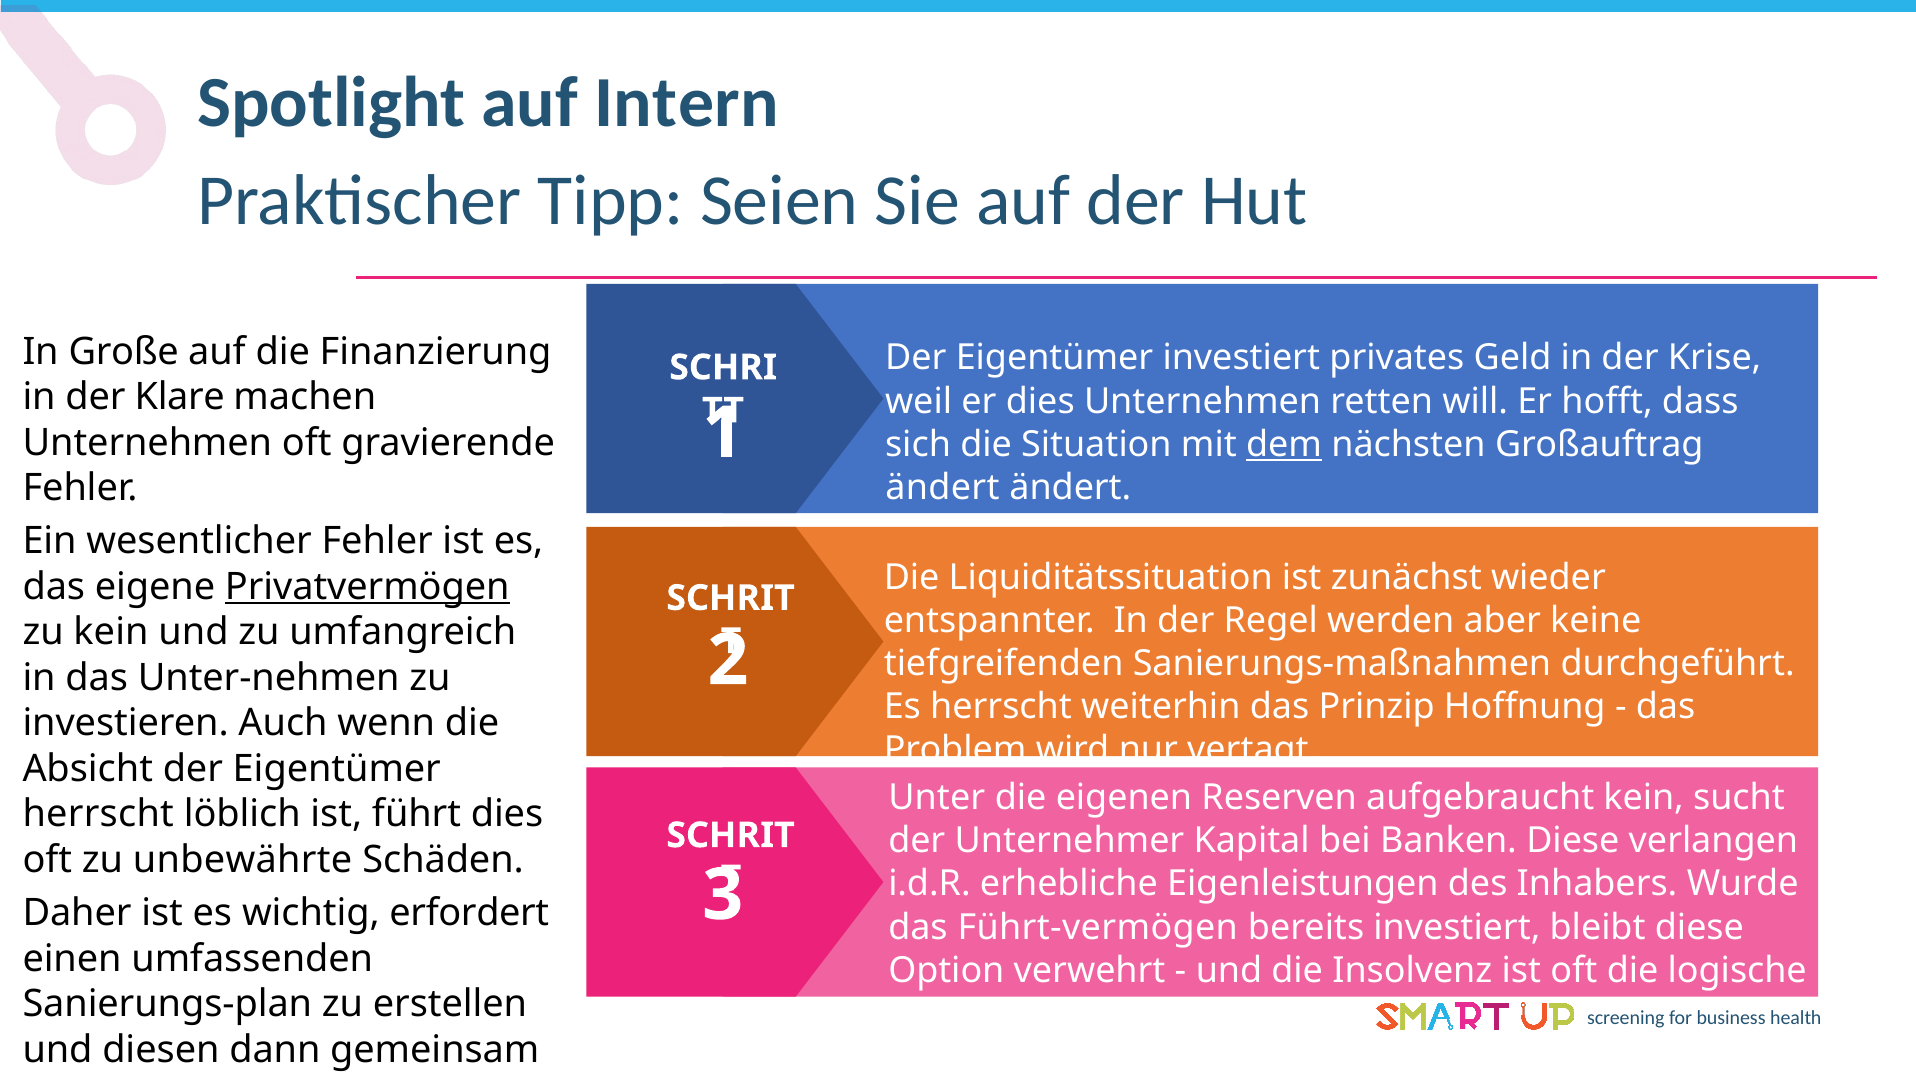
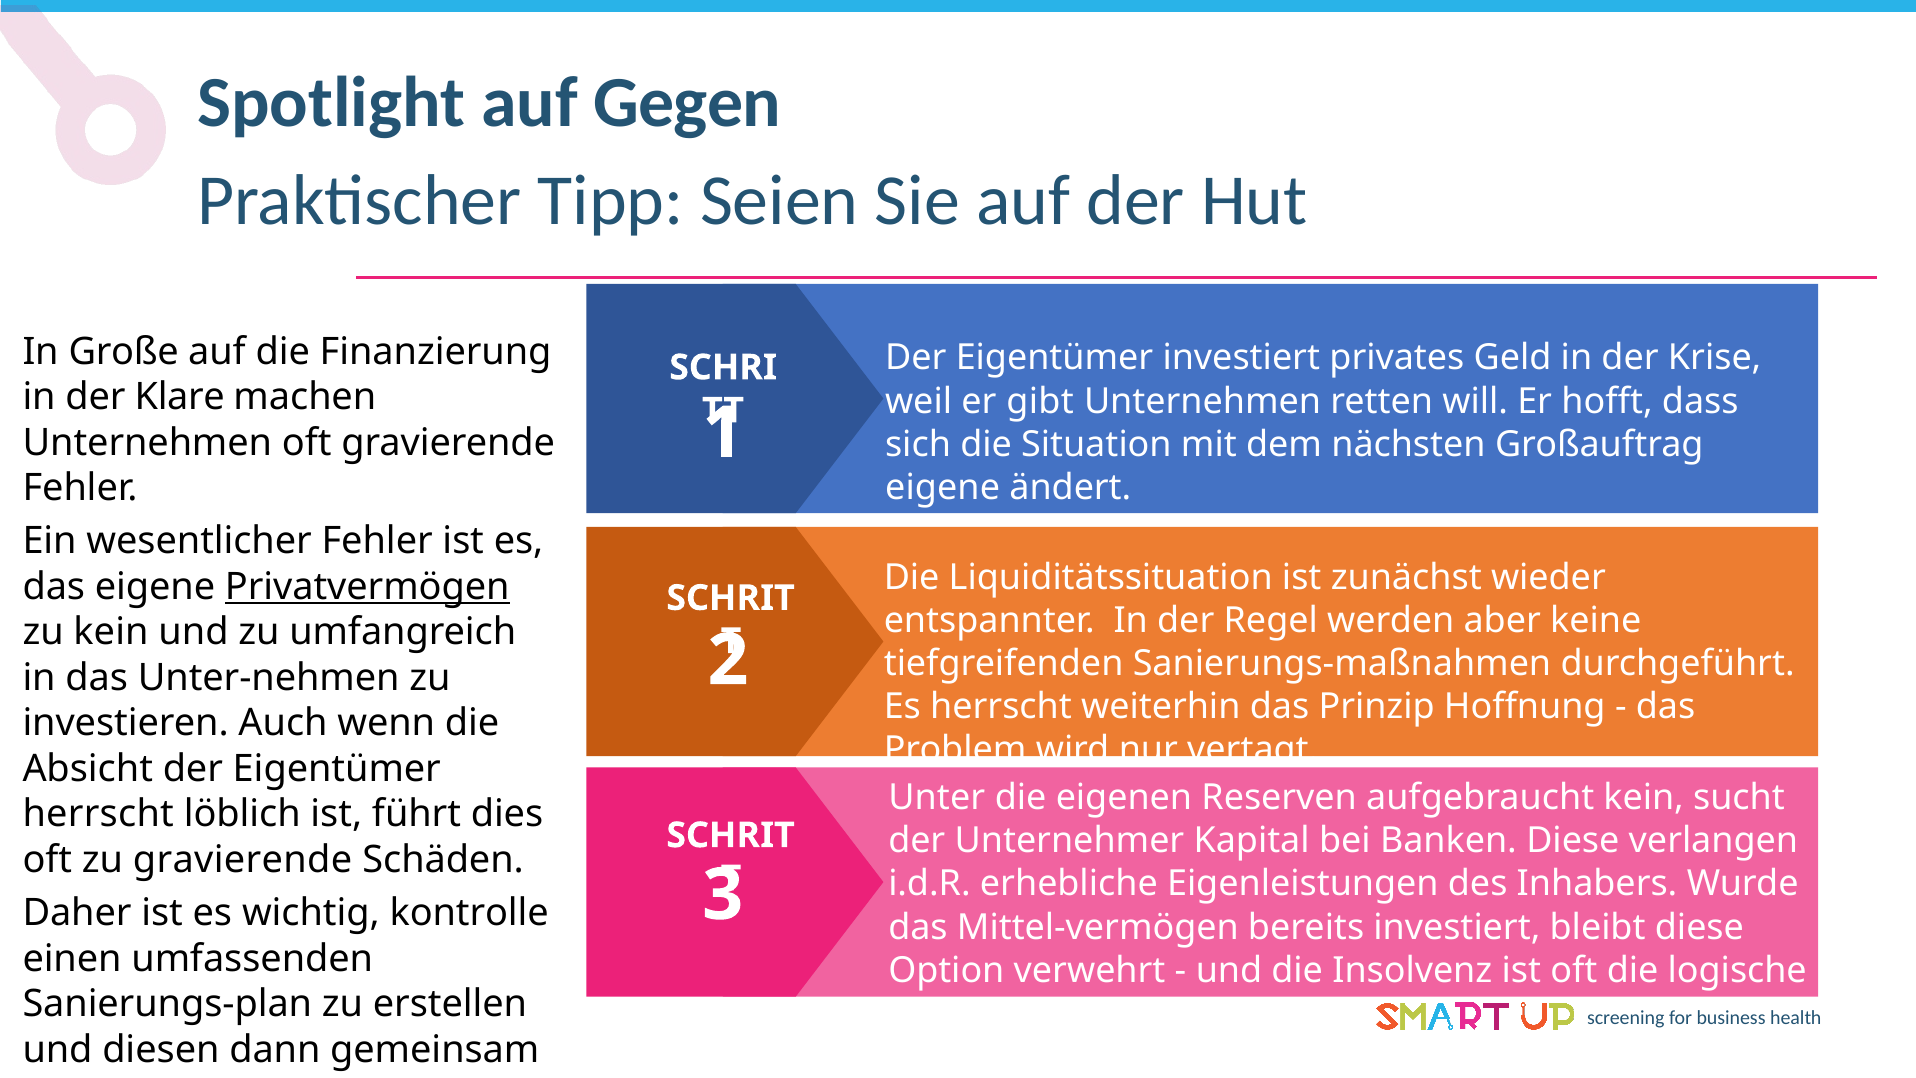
Intern: Intern -> Gegen (687, 103)
er dies: dies -> gibt (1040, 401)
dem underline: present -> none (1284, 444)
ändert: ändert -> eigene (943, 487)
zu unbewährte: unbewährte -> gravierende (243, 860)
erfordert: erfordert -> kontrolle (469, 913)
Führt-vermögen: Führt-vermögen -> Mittel-vermögen (1098, 927)
